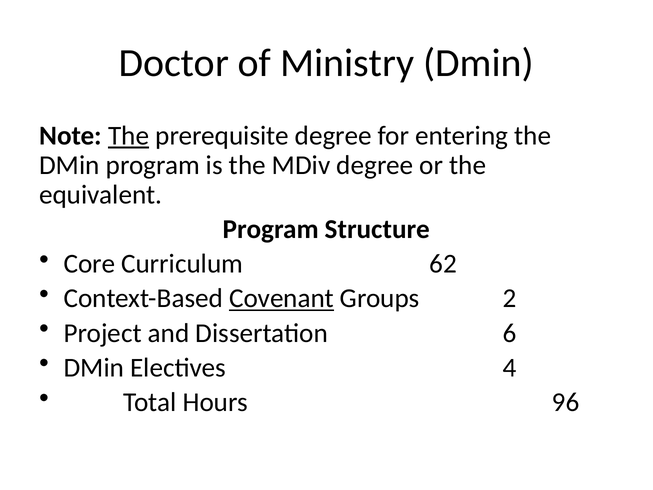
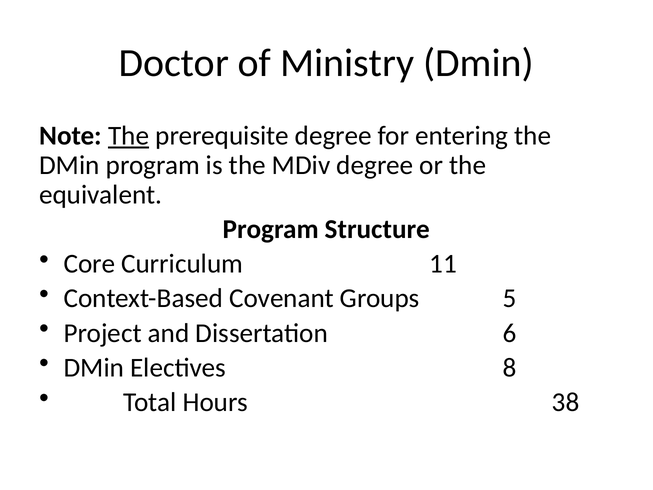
62: 62 -> 11 (443, 264)
Covenant underline: present -> none (282, 298)
2: 2 -> 5 (510, 298)
4: 4 -> 8 (510, 368)
96: 96 -> 38 (566, 402)
